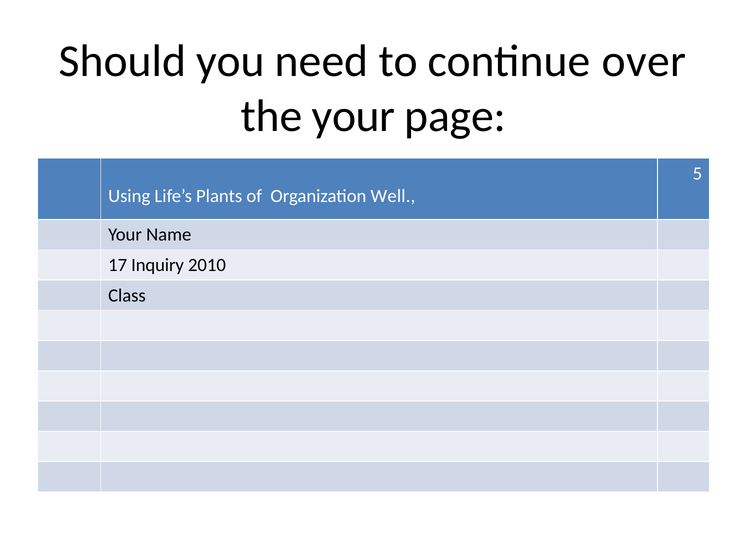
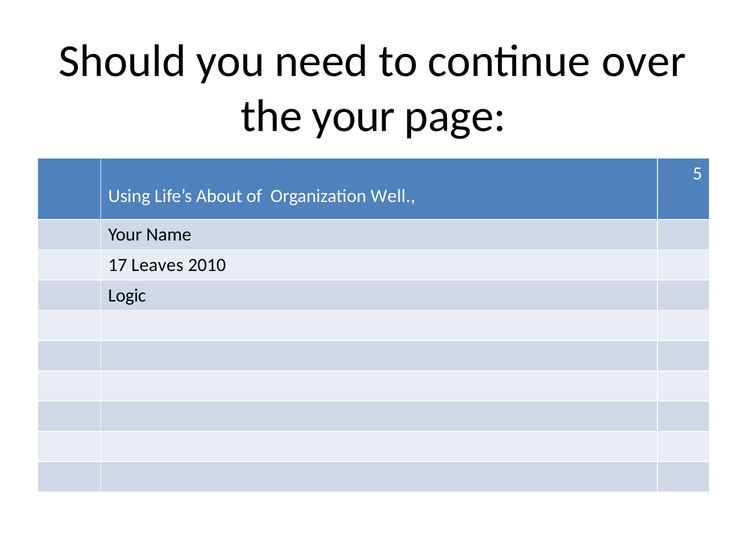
Plants: Plants -> About (219, 196)
Inquiry: Inquiry -> Leaves (157, 265)
Class: Class -> Logic (127, 295)
